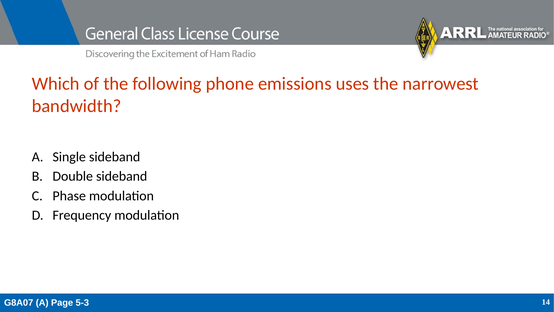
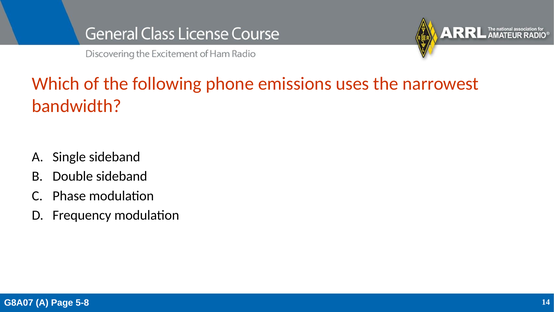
5-3: 5-3 -> 5-8 (82, 303)
